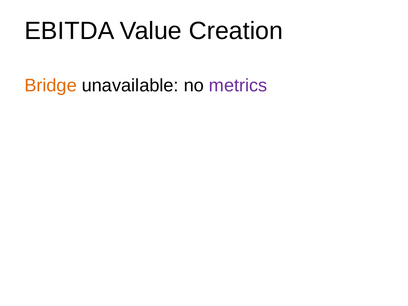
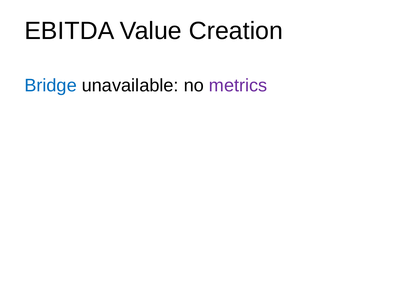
Bridge colour: orange -> blue (51, 86)
